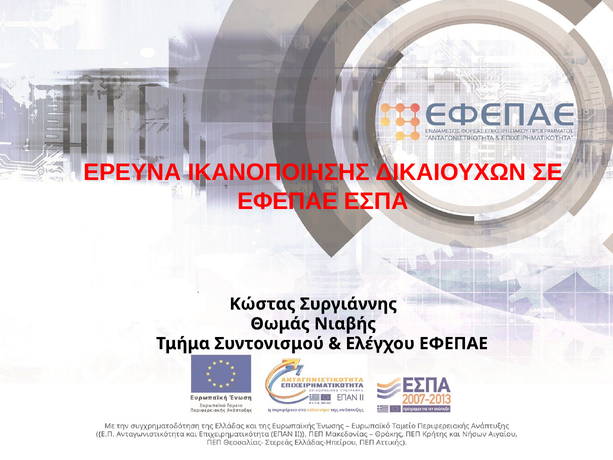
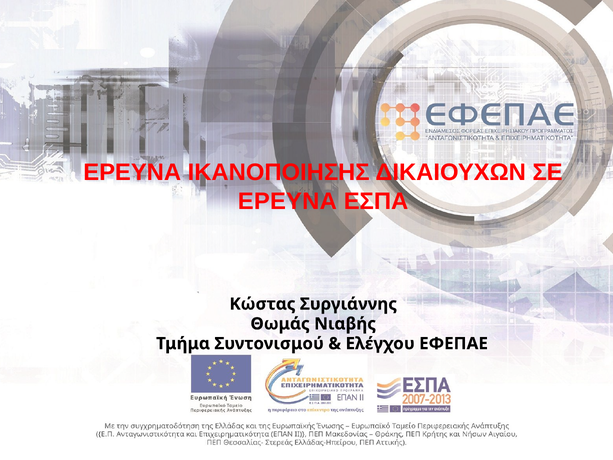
ΕΦΕΠΑΕ: ΕΦΕΠΑΕ -> ΕΡΕΥΝΑ (287, 201)
